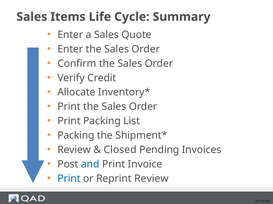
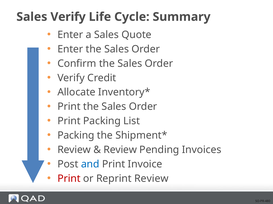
Sales Items: Items -> Verify (68, 17)
Closed: Closed -> Review (120, 150)
Print colour: blue -> red (69, 179)
